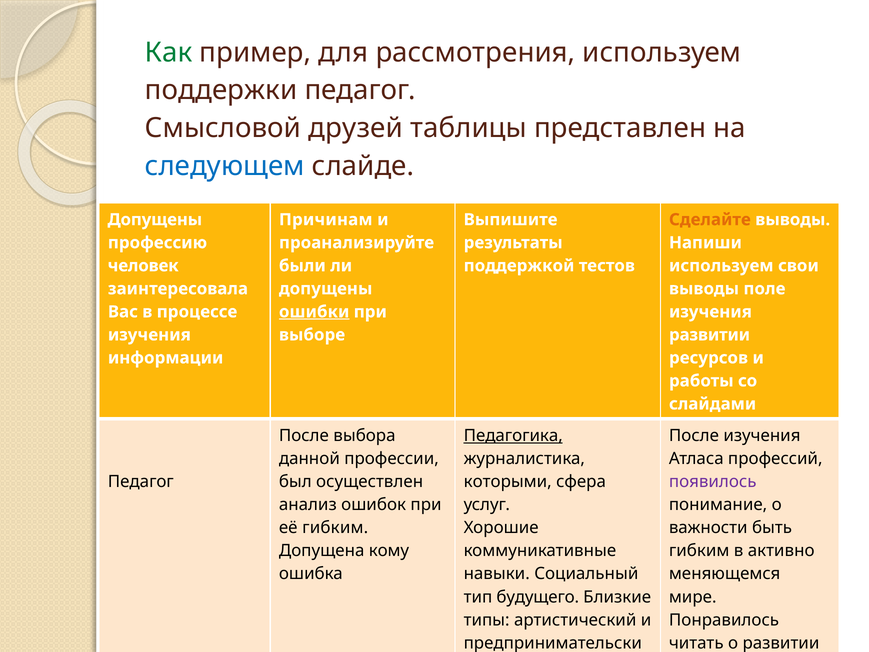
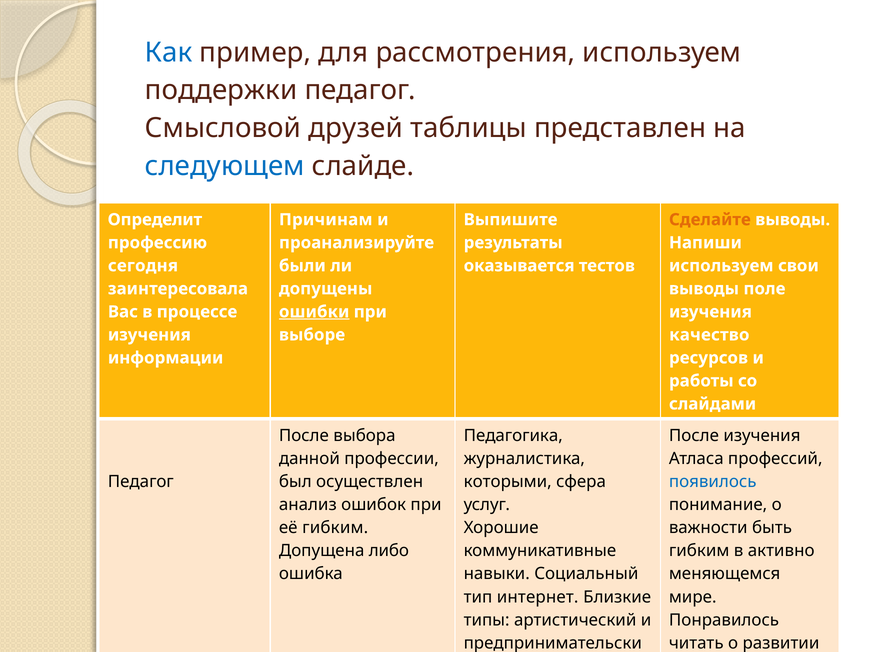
Как colour: green -> blue (169, 52)
Допущены: Допущены -> Определит (155, 220)
человек: человек -> сегодня (143, 266)
поддержкой: поддержкой -> оказывается (519, 266)
развитии: развитии -> качество (709, 335)
Педагогика underline: present -> none (513, 436)
появилось colour: purple -> blue (713, 482)
кому: кому -> либо (389, 551)
будущего: будущего -> интернет (538, 597)
